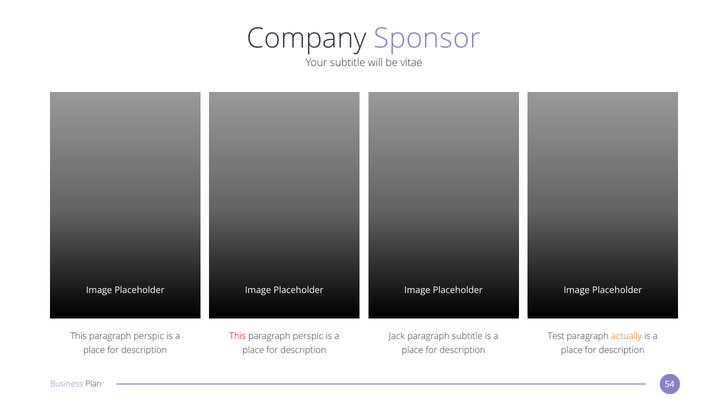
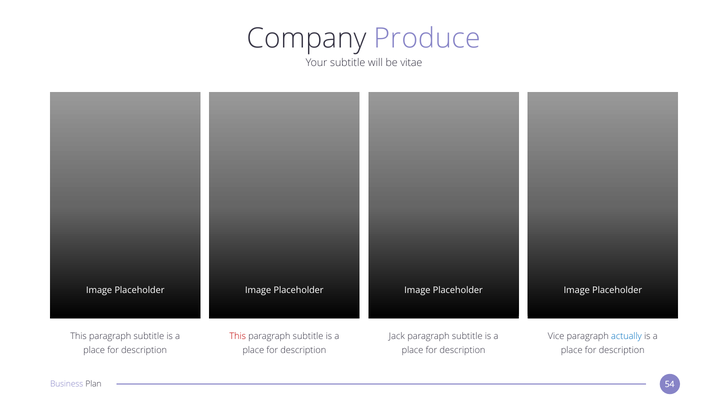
Sponsor: Sponsor -> Produce (427, 39)
perspic: perspic -> subtitle (149, 336)
perspic: perspic -> subtitle (308, 336)
Test: Test -> Vice (556, 336)
actually colour: orange -> blue (626, 336)
